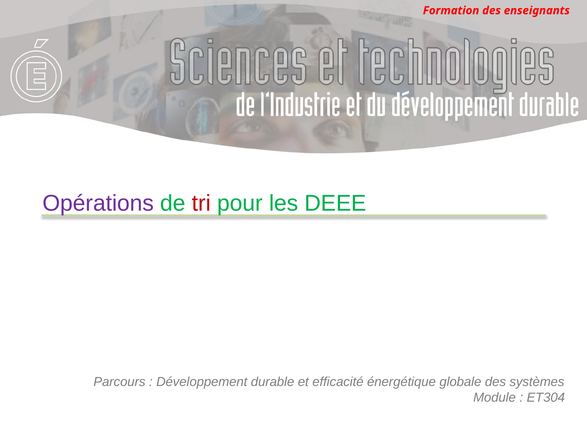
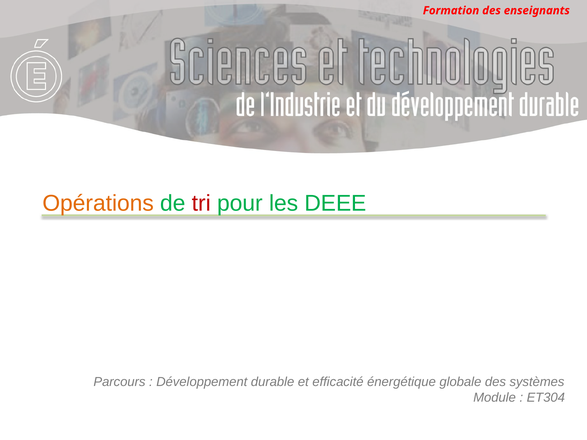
Opérations colour: purple -> orange (98, 203)
